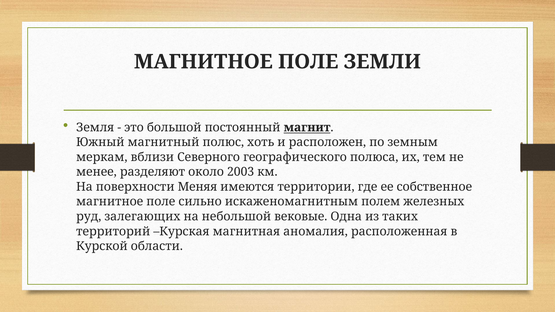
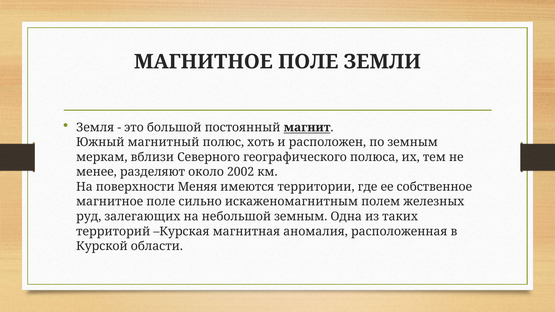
2003: 2003 -> 2002 (241, 172)
небольшой вековые: вековые -> земным (301, 217)
